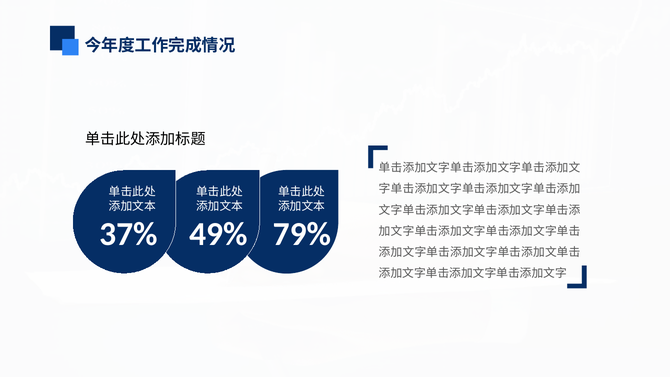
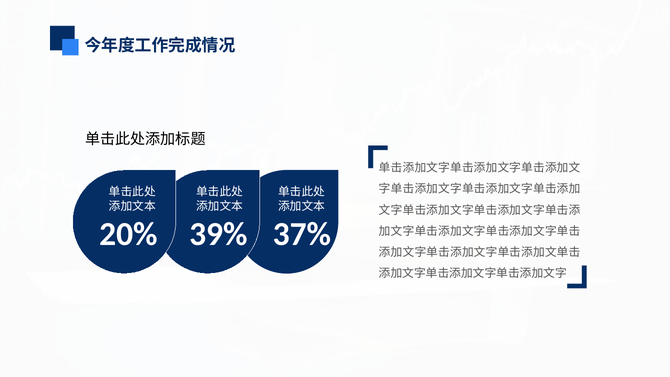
37%: 37% -> 20% (128, 234)
49%: 49% -> 39% (218, 234)
79%: 79% -> 37% (302, 234)
